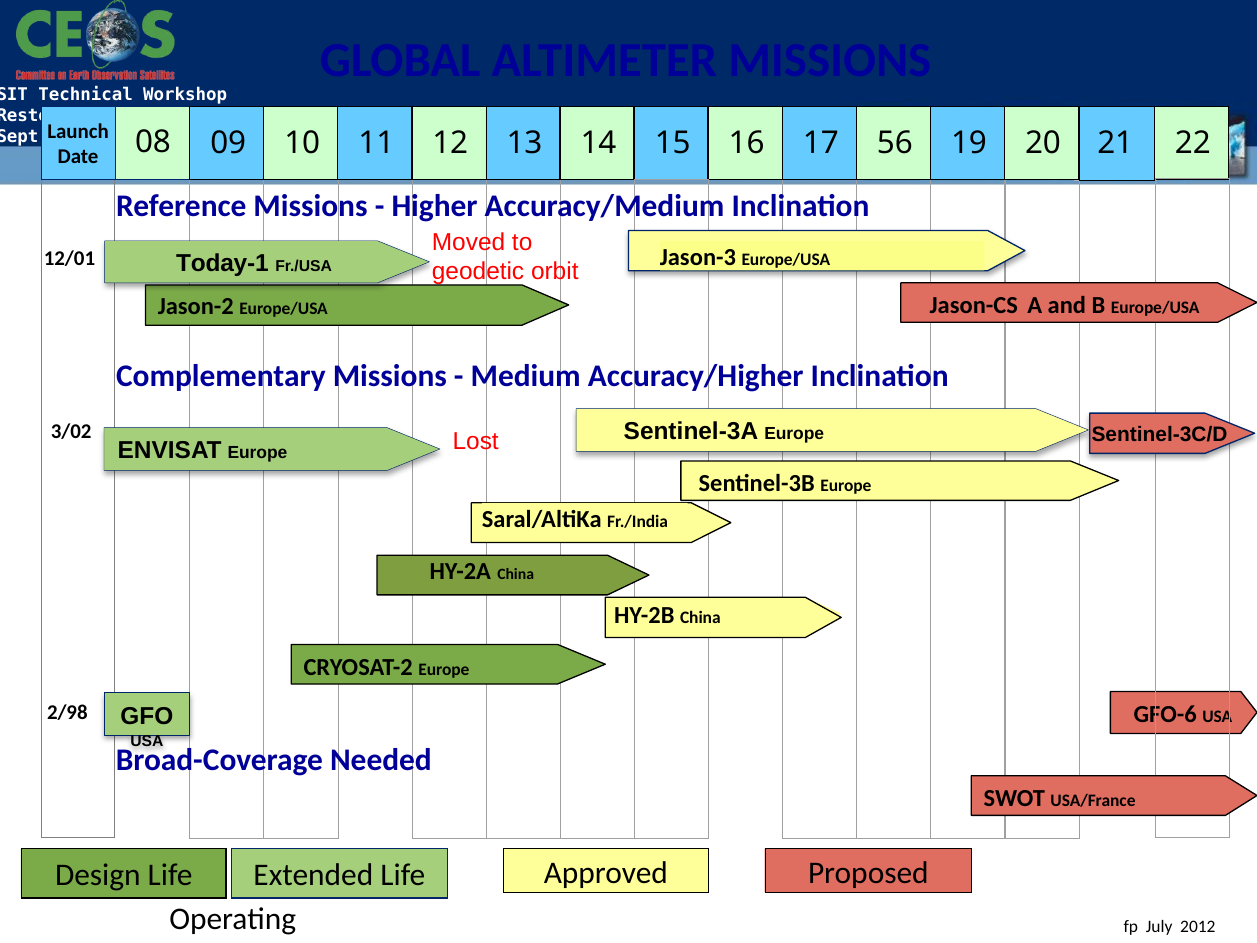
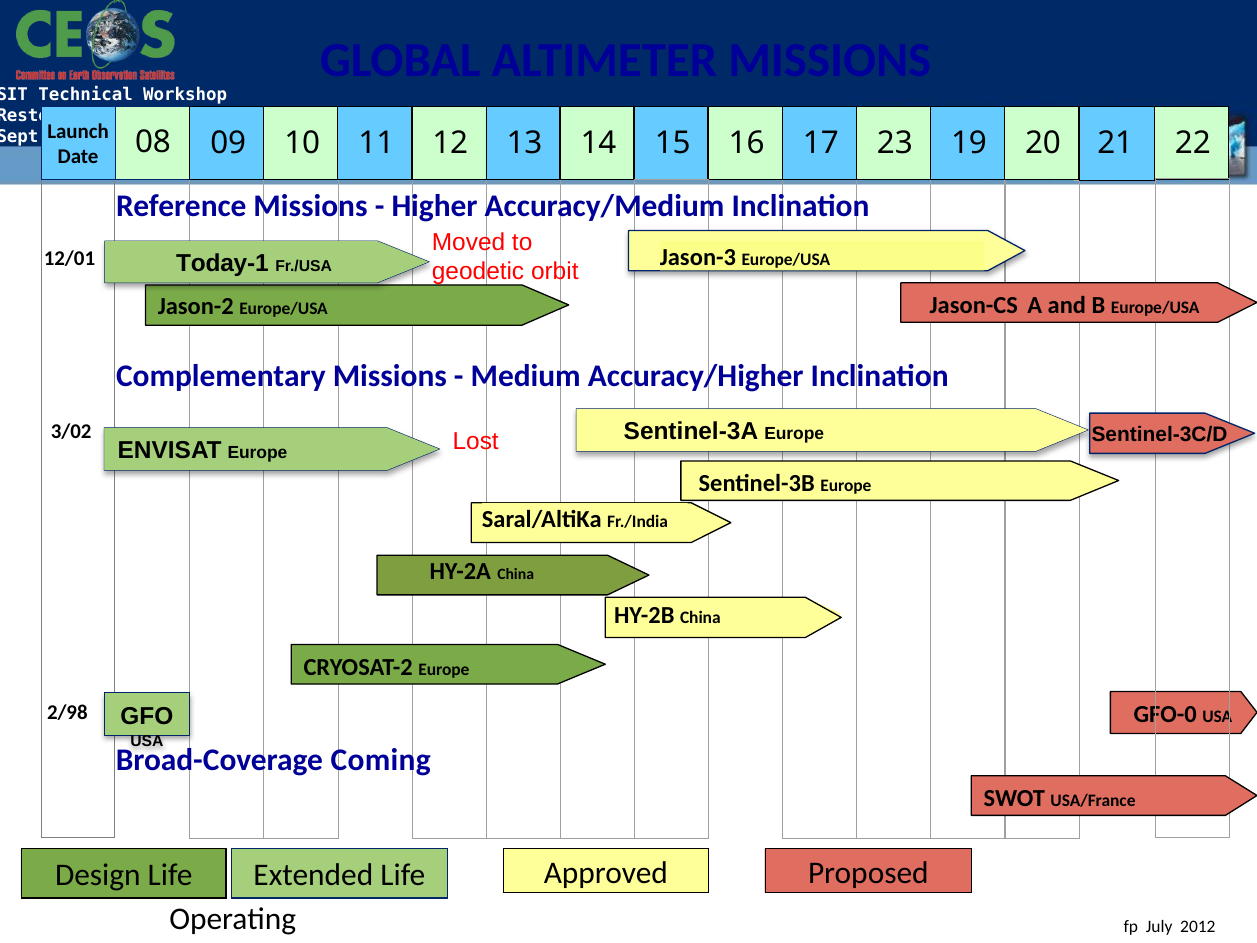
56: 56 -> 23 (895, 143)
GFO-6: GFO-6 -> GFO-0 (1165, 714)
Needed: Needed -> Coming (381, 760)
